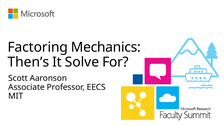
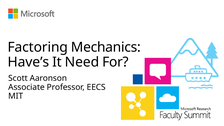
Then’s: Then’s -> Have’s (28, 62)
Solve: Solve -> Need (82, 62)
